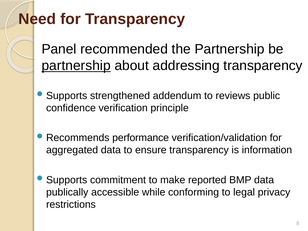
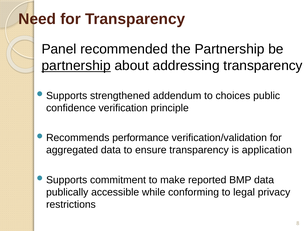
reviews: reviews -> choices (233, 96)
information: information -> application (267, 150)
